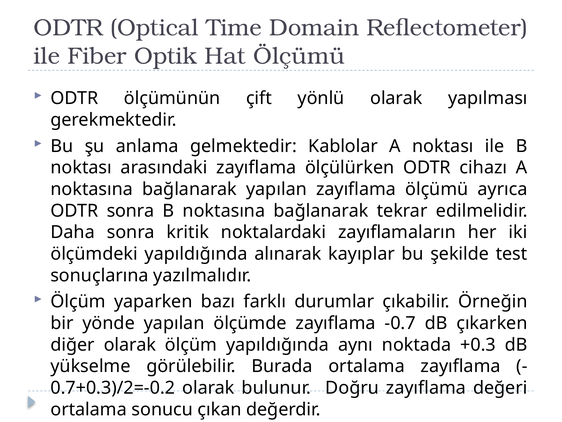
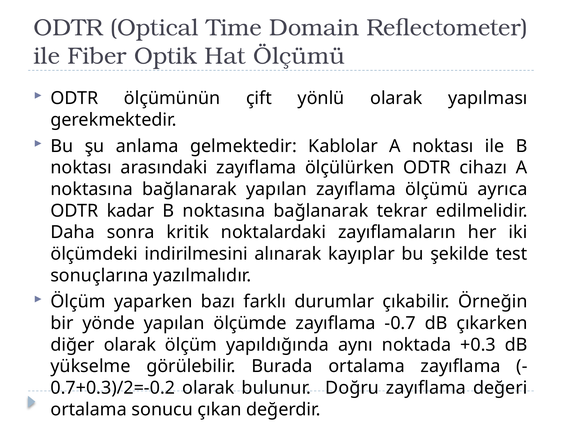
ODTR sonra: sonra -> kadar (130, 211)
ölçümdeki yapıldığında: yapıldığında -> indirilmesini (196, 254)
